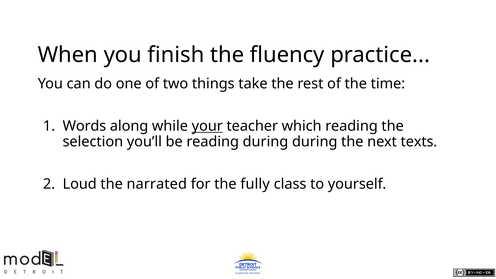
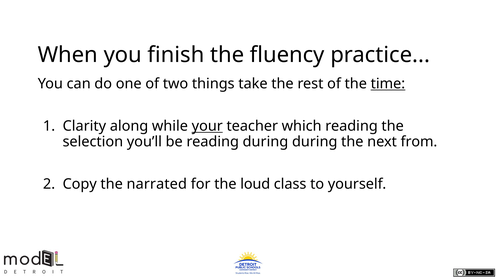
time underline: none -> present (388, 84)
Words: Words -> Clarity (84, 126)
texts: texts -> from (419, 142)
Loud: Loud -> Copy (80, 184)
fully: fully -> loud (255, 184)
